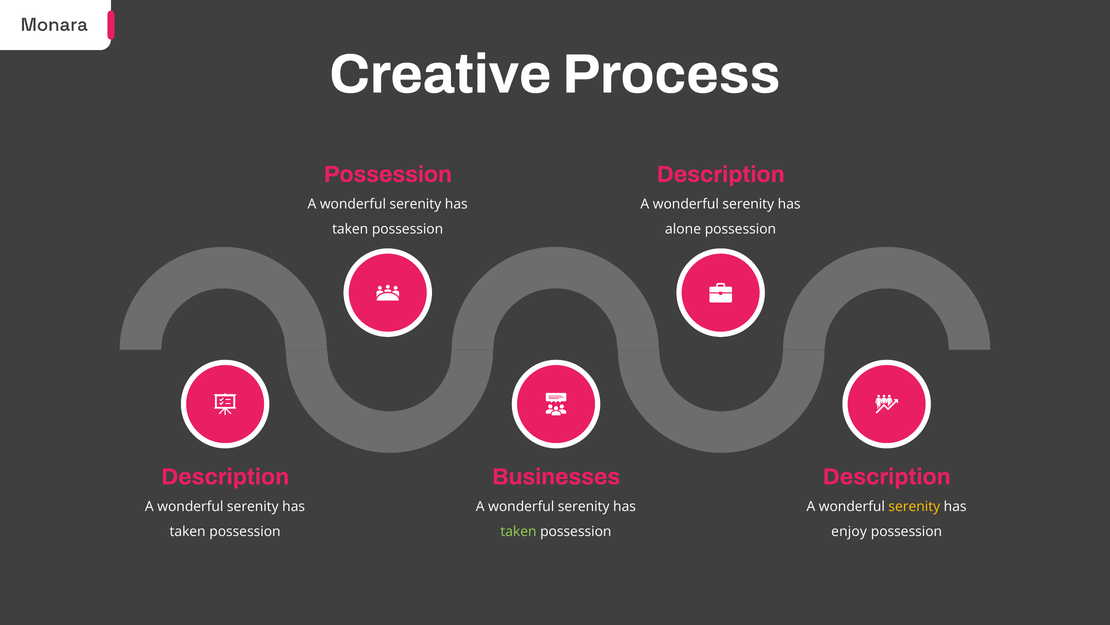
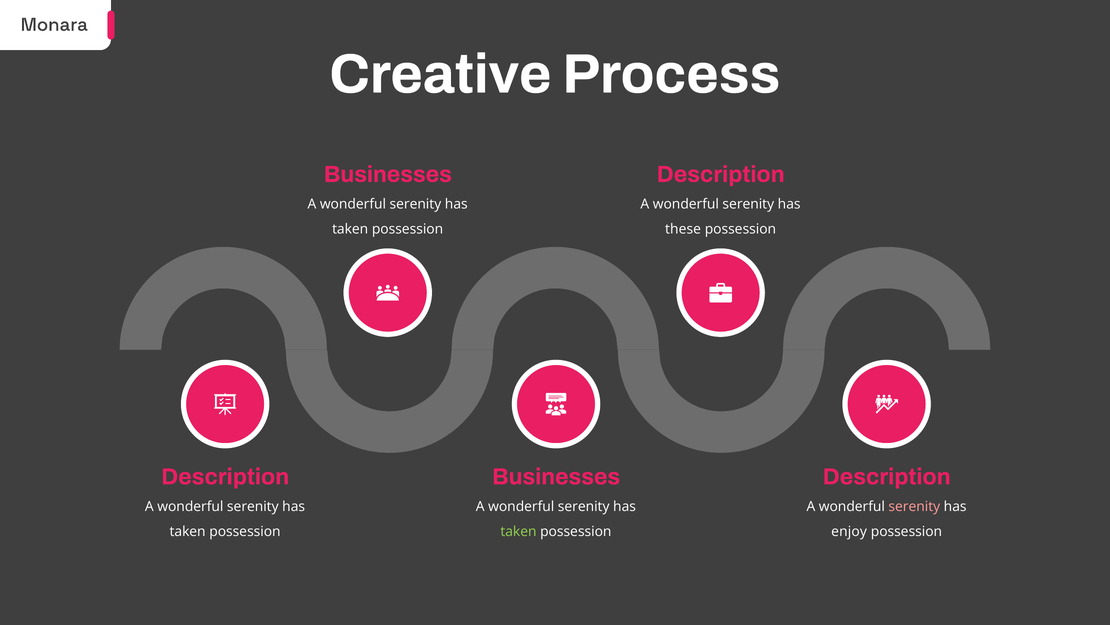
Possession: Possession -> Businesses (388, 174)
alone: alone -> these (683, 229)
serenity colour: yellow -> pink (914, 506)
